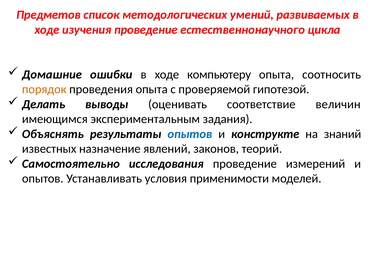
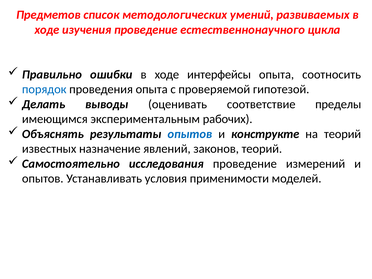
Домашние: Домашние -> Правильно (52, 74)
компьютеру: компьютеру -> интерфейсы (219, 74)
порядок colour: orange -> blue (44, 89)
величин: величин -> пределы (338, 104)
задания: задания -> рабочих (228, 119)
на знаний: знаний -> теорий (343, 134)
